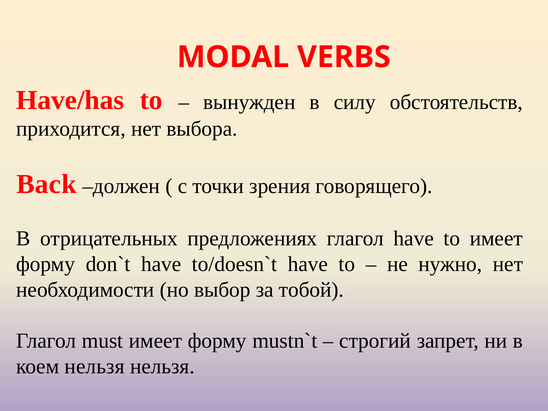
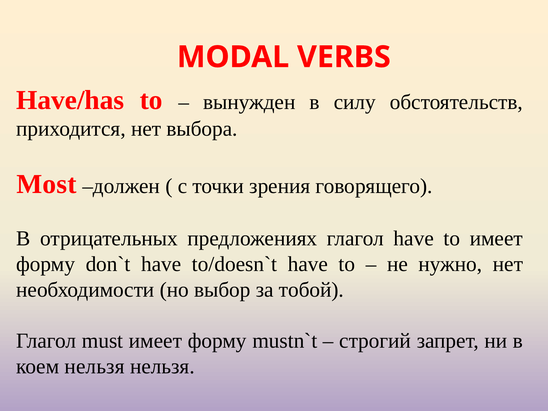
Back: Back -> Most (47, 184)
